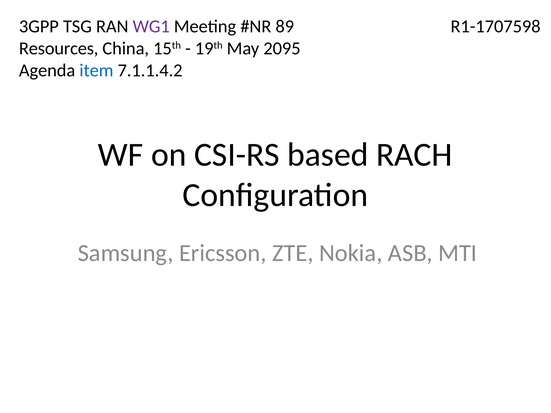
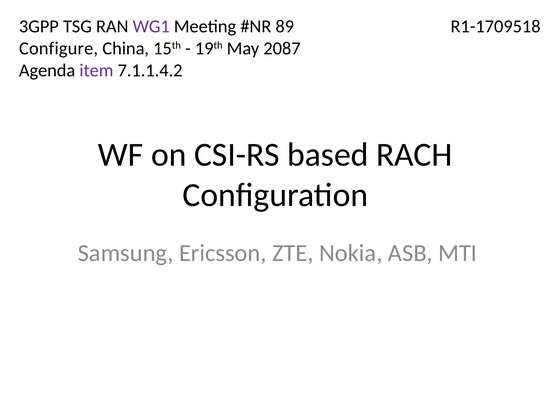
R1-1707598: R1-1707598 -> R1-1709518 (496, 26)
Resources: Resources -> Configure (59, 48)
2095: 2095 -> 2087 (282, 48)
item colour: blue -> purple (96, 70)
